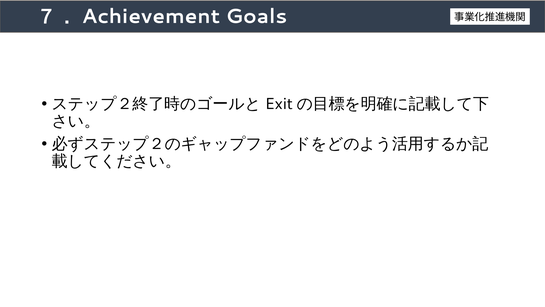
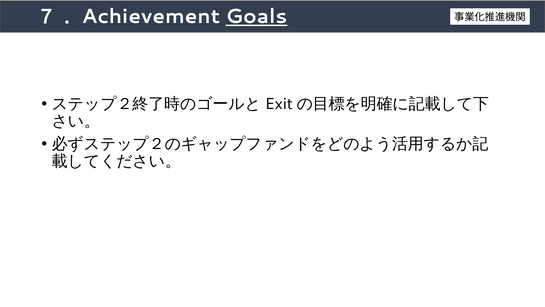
Goals underline: none -> present (257, 16)
